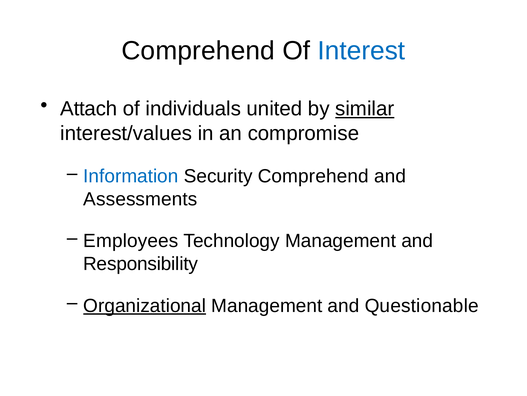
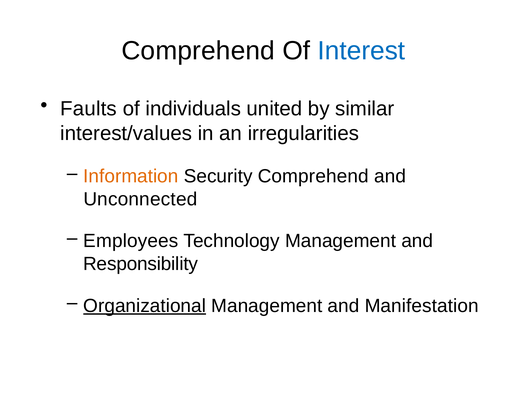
Attach: Attach -> Faults (89, 109)
similar underline: present -> none (365, 109)
compromise: compromise -> irregularities (303, 133)
Information colour: blue -> orange (131, 176)
Assessments: Assessments -> Unconnected (140, 199)
Questionable: Questionable -> Manifestation (422, 305)
